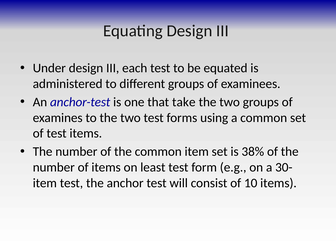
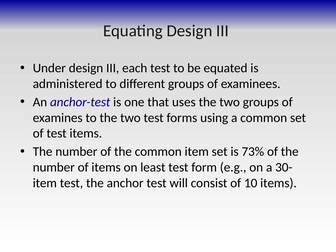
take: take -> uses (184, 102)
38%: 38% -> 73% (253, 152)
